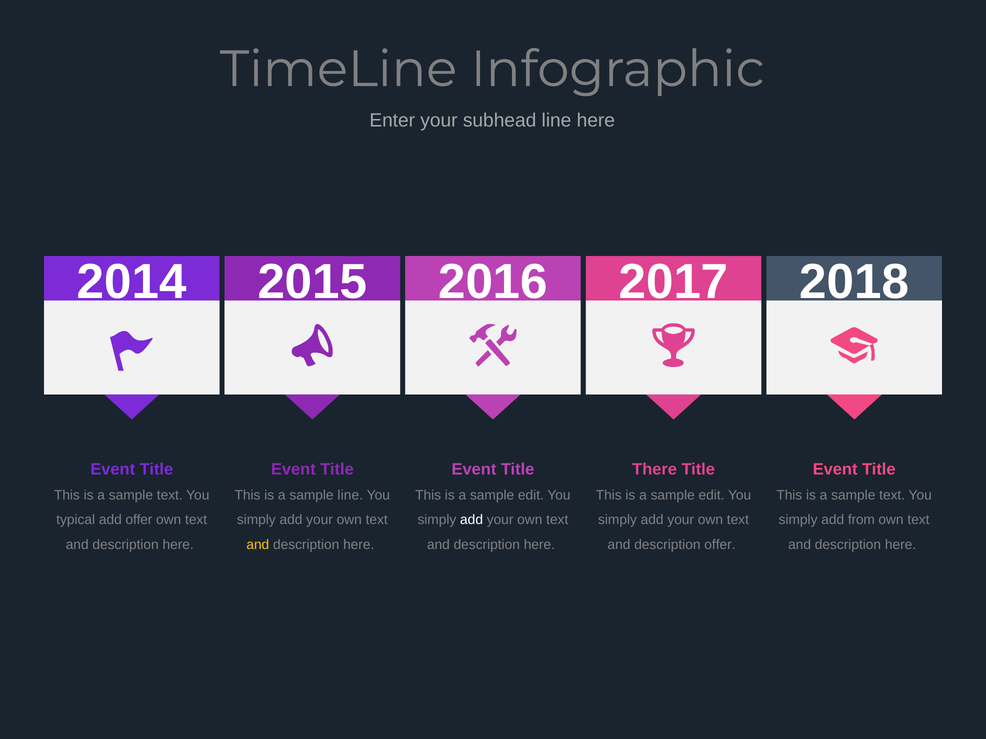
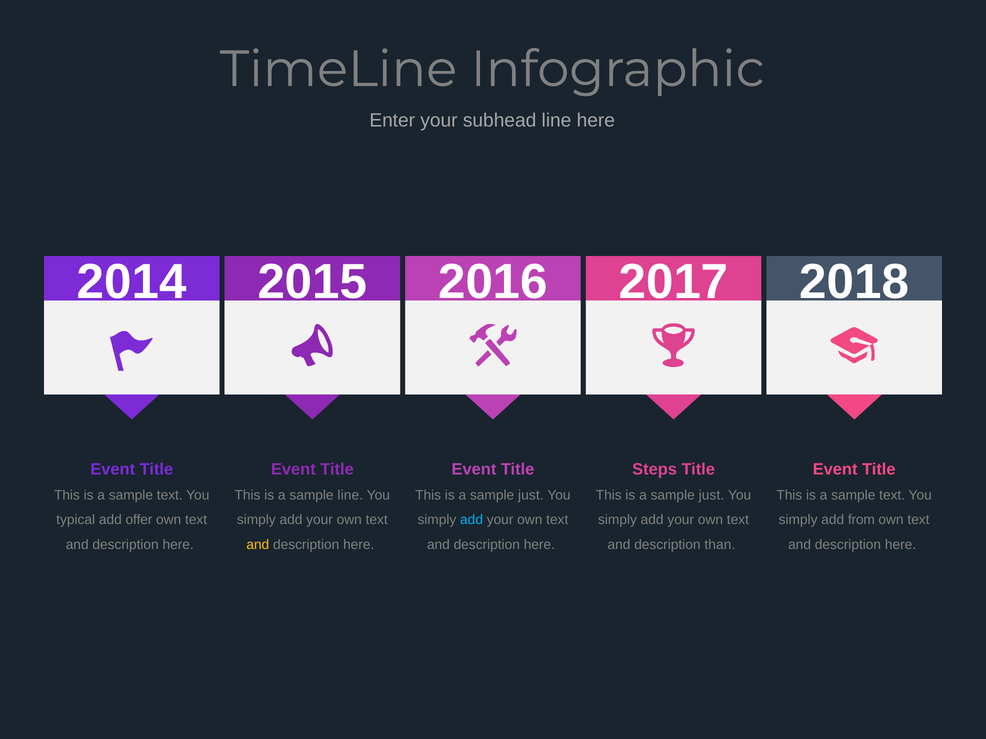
There: There -> Steps (655, 470)
edit: edit -> just (531, 496)
edit: edit -> just (711, 496)
add colour: white -> light blue (472, 520)
description offer: offer -> than (720, 545)
